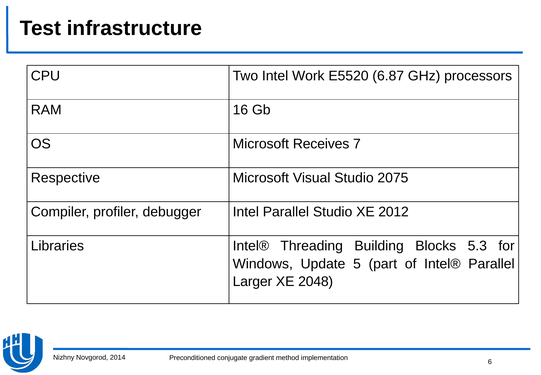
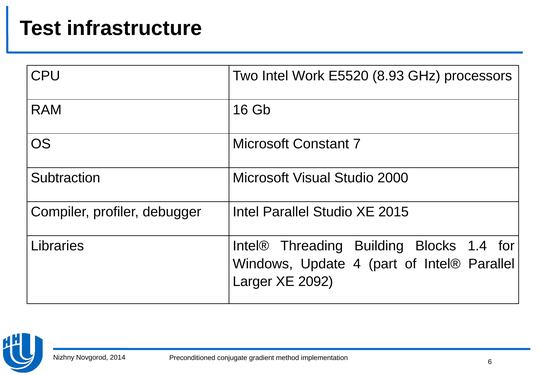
6.87: 6.87 -> 8.93 (388, 76)
Receives: Receives -> Constant (321, 144)
Respective: Respective -> Subtraction (66, 178)
2075: 2075 -> 2000 (393, 178)
2012: 2012 -> 2015 (394, 212)
5.3: 5.3 -> 1.4 (477, 246)
5: 5 -> 4 (357, 263)
2048: 2048 -> 2092 (316, 281)
